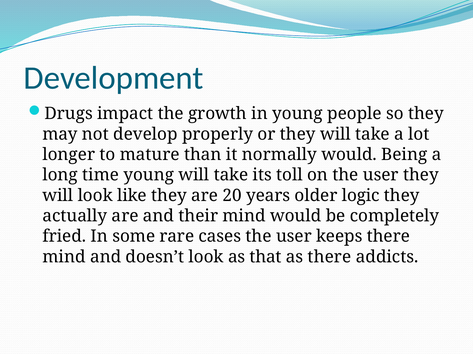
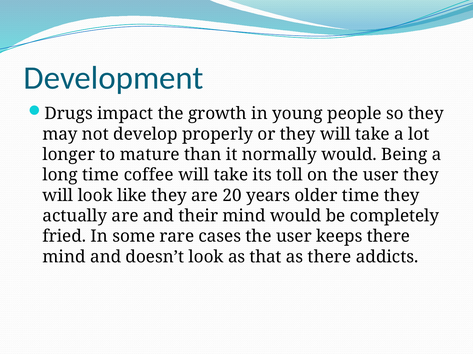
time young: young -> coffee (149, 175)
older logic: logic -> time (361, 196)
